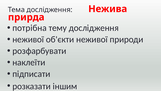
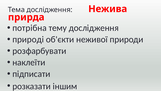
неживої: неживої -> природі (28, 39)
